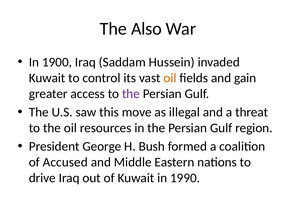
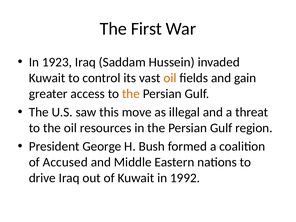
Also: Also -> First (146, 29)
1900: 1900 -> 1923 (57, 62)
the colour: purple -> orange (131, 94)
1990: 1990 -> 1992 (185, 178)
